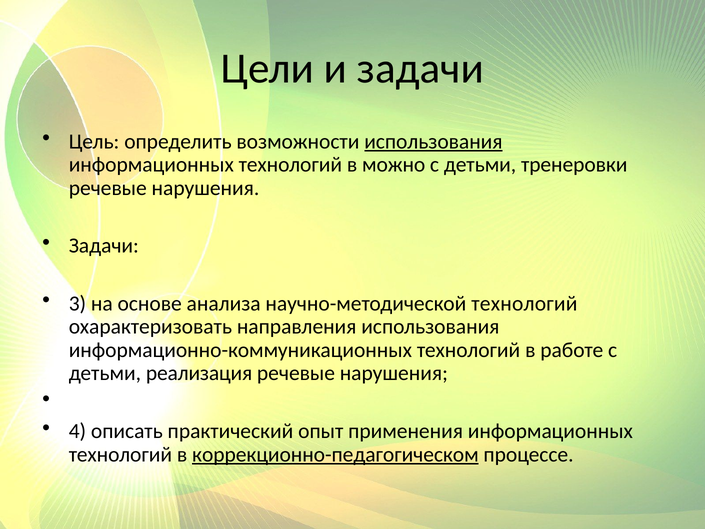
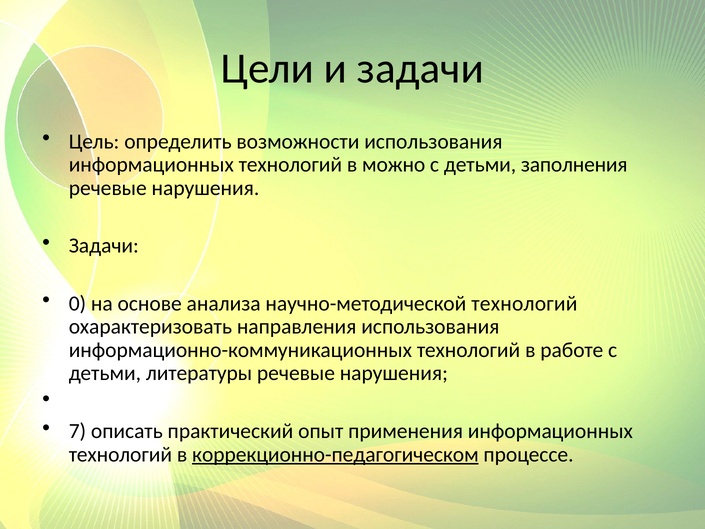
использования underline: present -> none (433, 141)
тренеровки: тренеровки -> заполнения (574, 165)
3: 3 -> 0 (77, 303)
реализация: реализация -> литературы (199, 373)
4: 4 -> 7 (77, 431)
